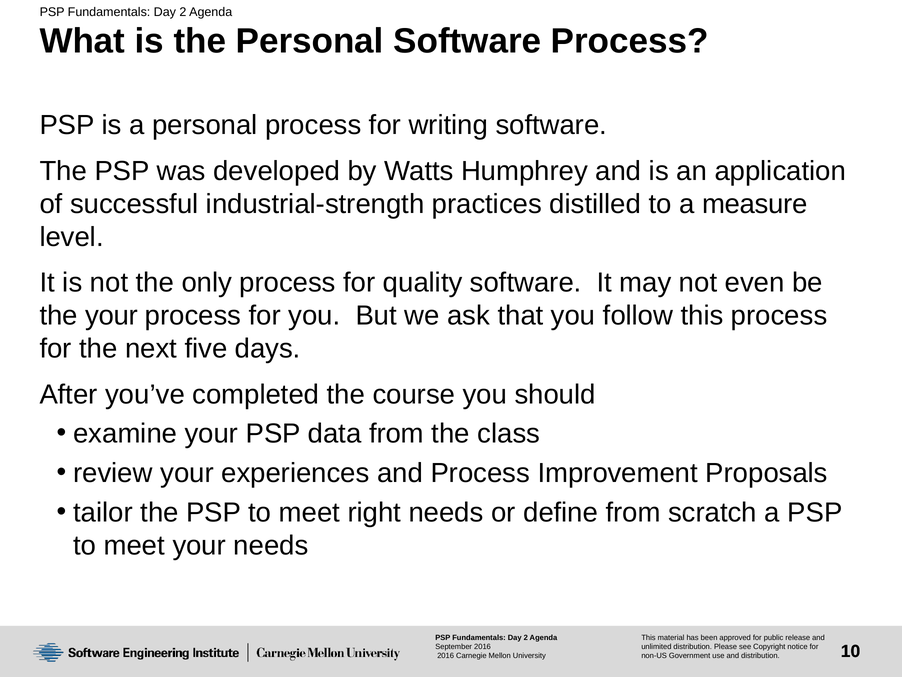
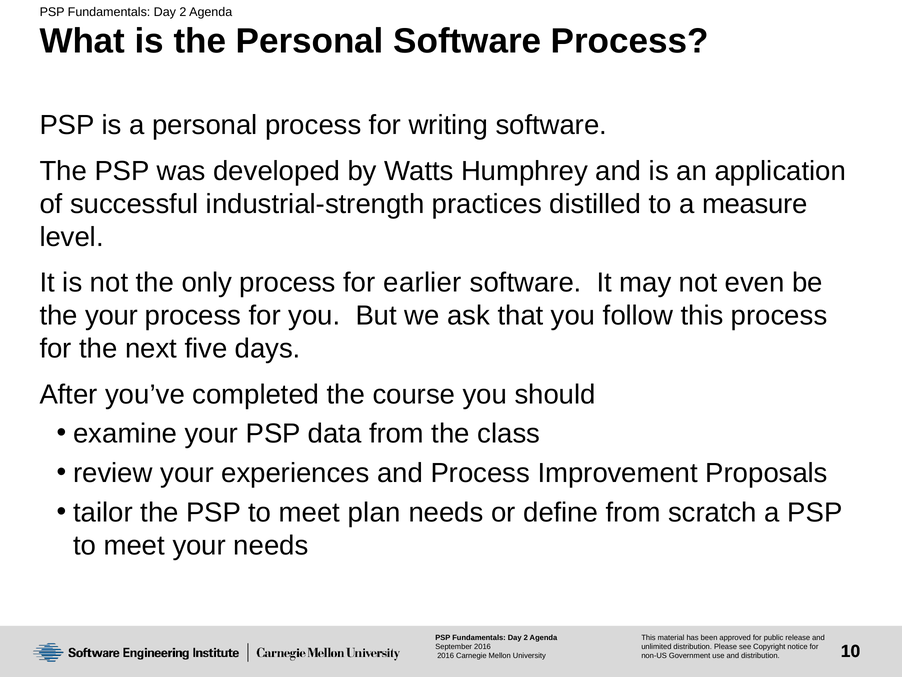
quality: quality -> earlier (423, 282)
right: right -> plan (374, 512)
